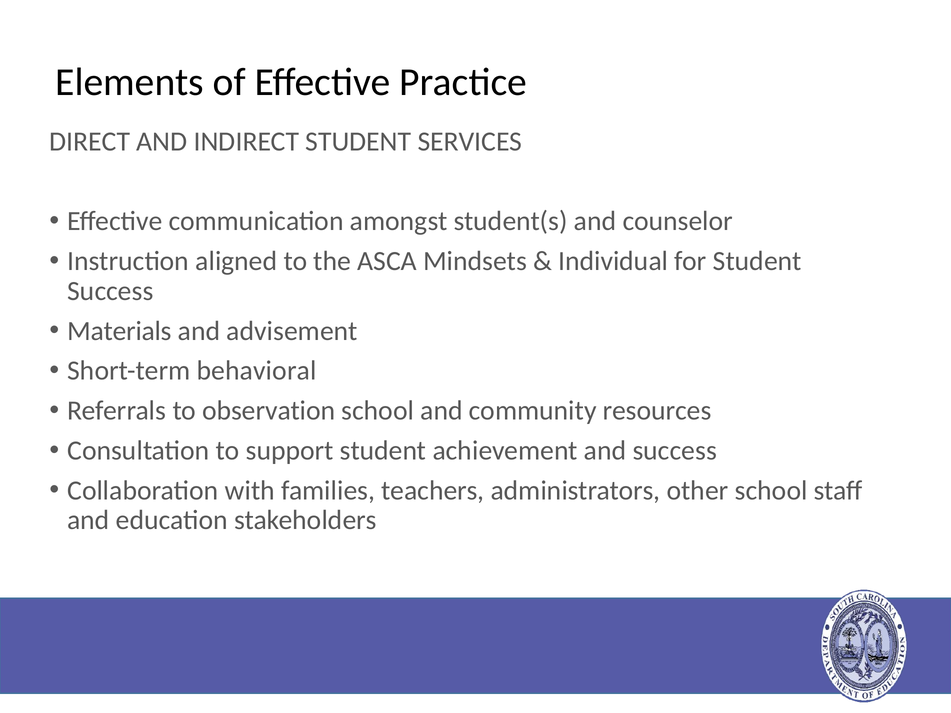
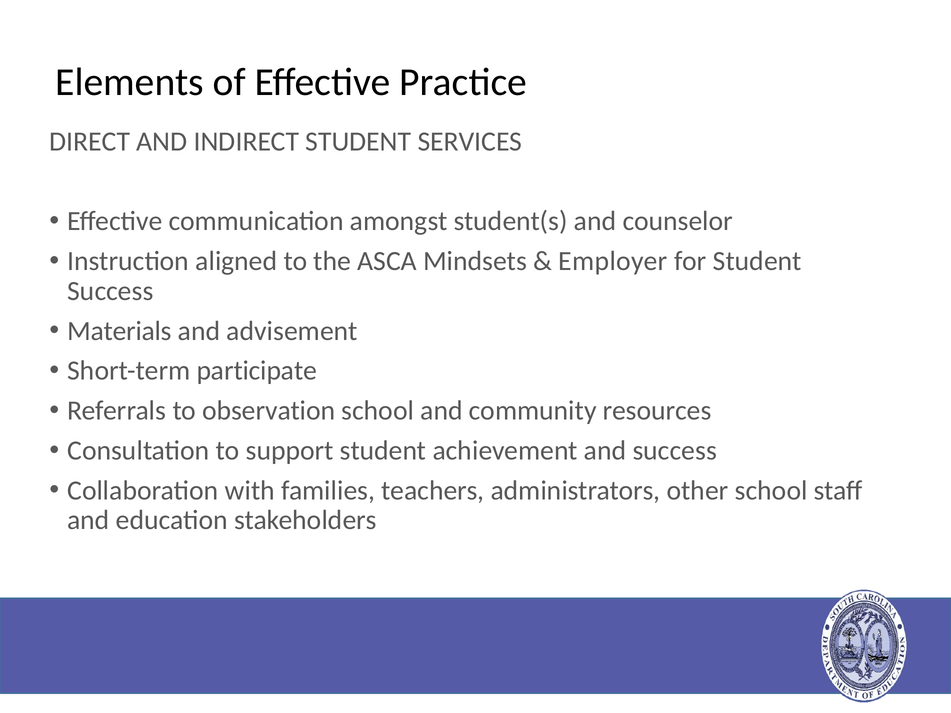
Individual: Individual -> Employer (613, 261)
behavioral: behavioral -> participate (257, 371)
